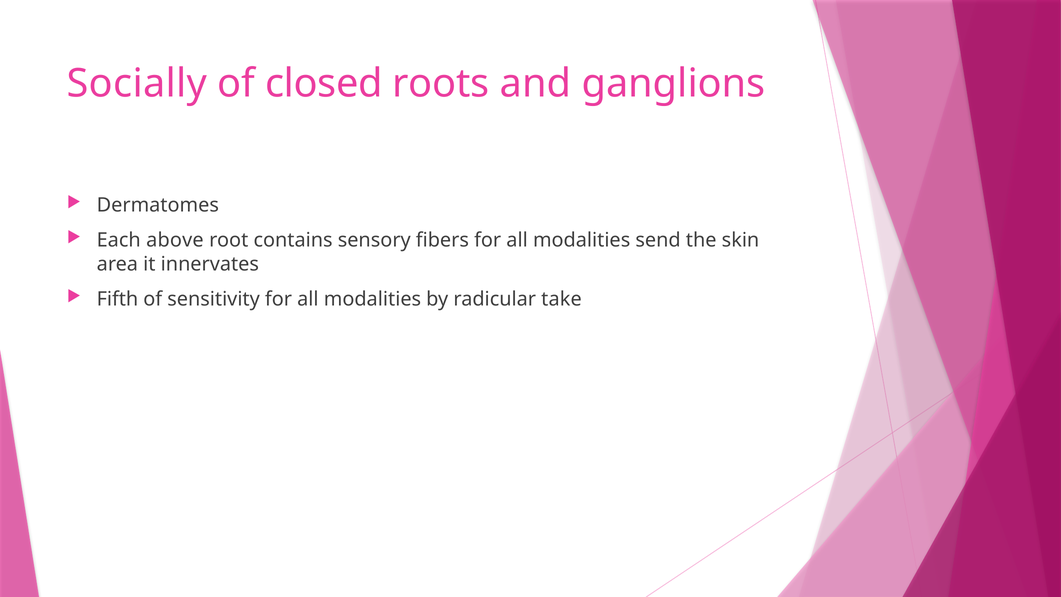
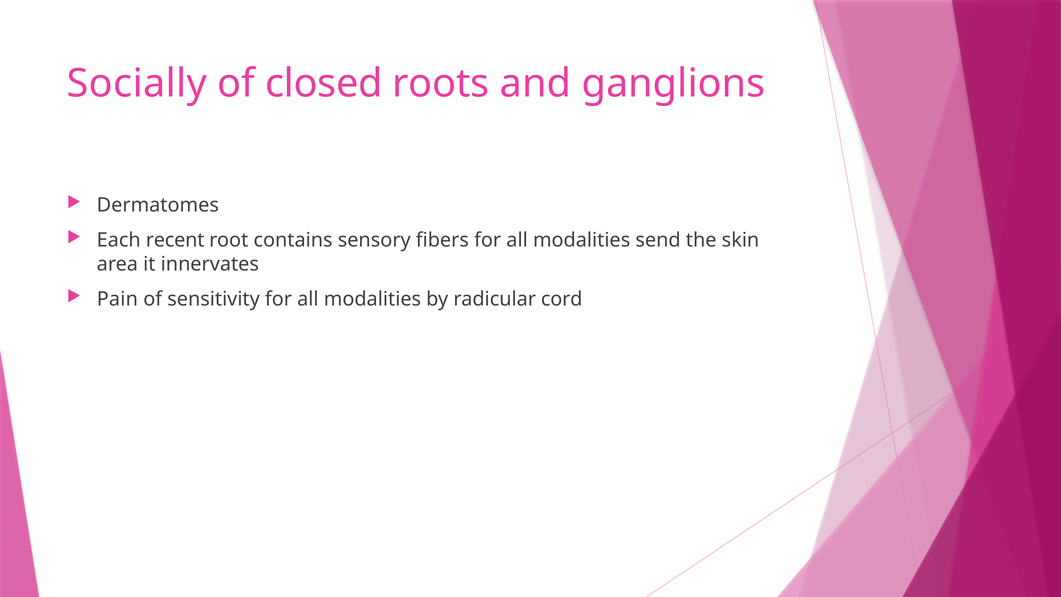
above: above -> recent (175, 240)
Fifth: Fifth -> Pain (117, 299)
take: take -> cord (562, 299)
